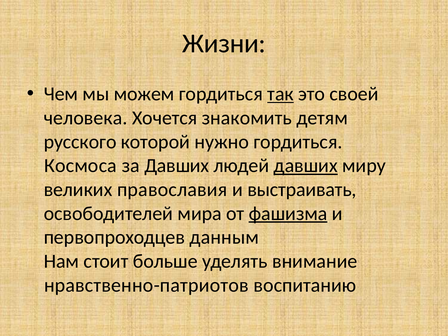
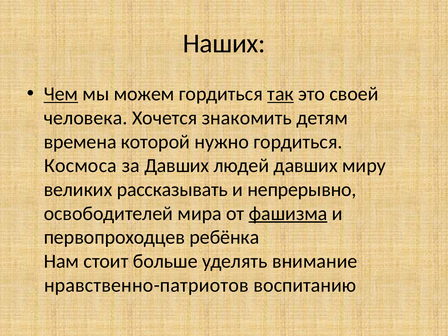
Жизни: Жизни -> Наших (224, 43)
Чем underline: none -> present (61, 94)
русского: русского -> времена (80, 142)
давших underline: present -> none (306, 166)
православия: православия -> рассказывать (172, 190)
выстраивать: выстраивать -> непрерывно (302, 190)
данным: данным -> ребёнка (224, 237)
